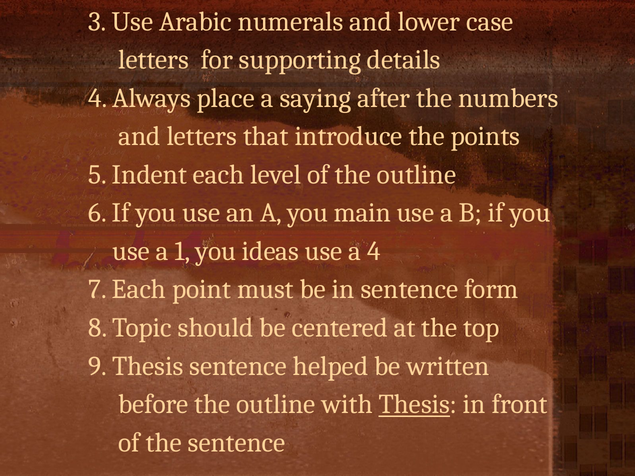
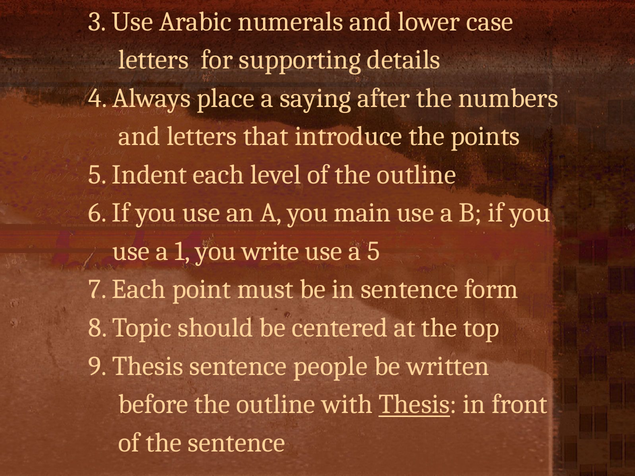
ideas: ideas -> write (271, 251)
a 4: 4 -> 5 (374, 251)
helped: helped -> people (330, 366)
